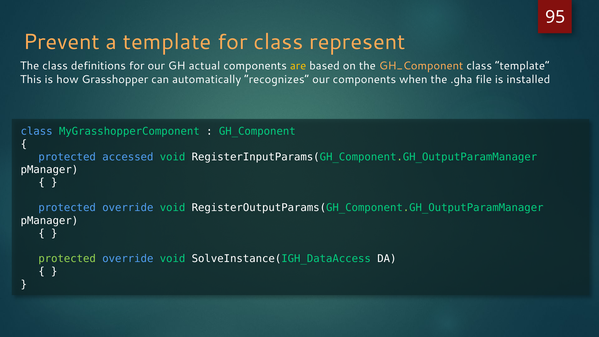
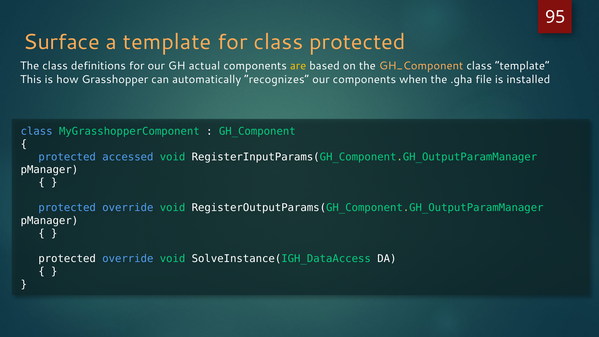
Prevent: Prevent -> Surface (61, 42)
class represent: represent -> protected (357, 42)
protected colour: light green -> white (67, 259)
